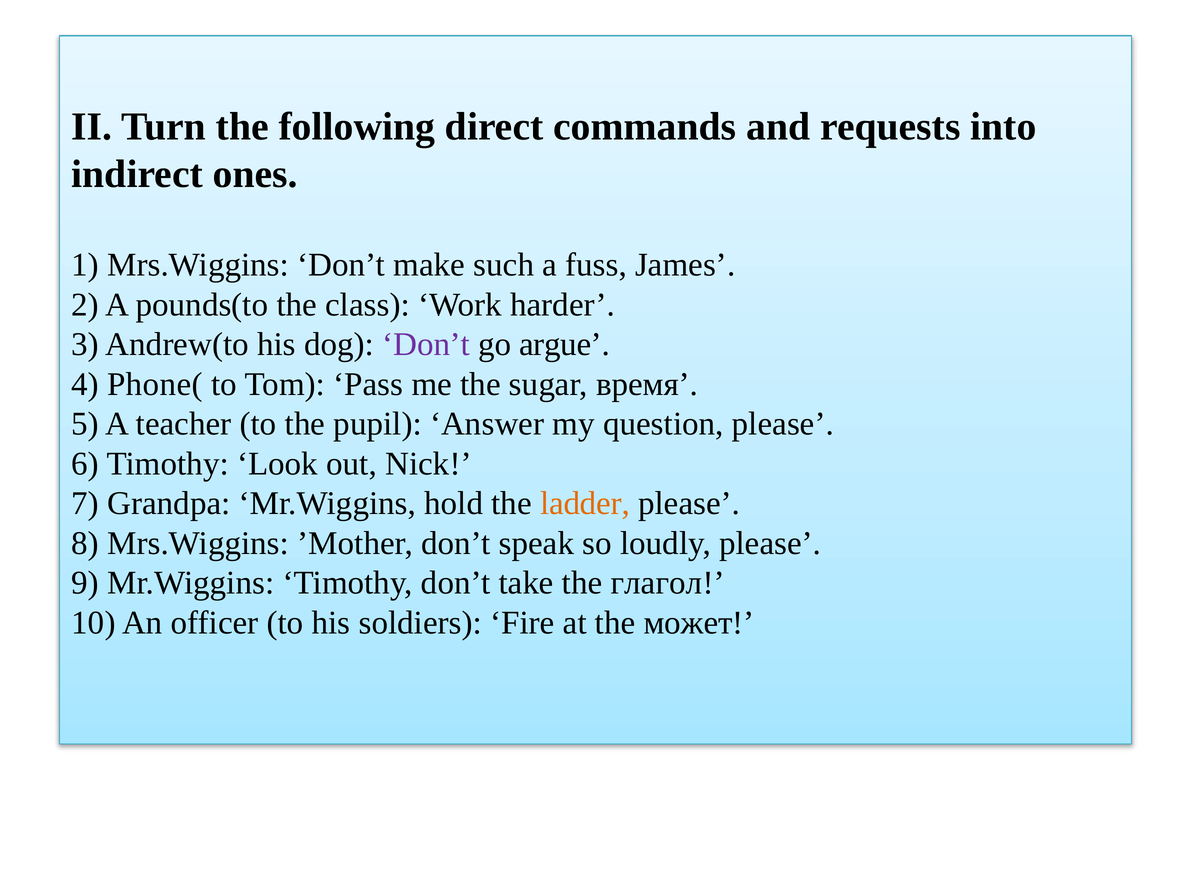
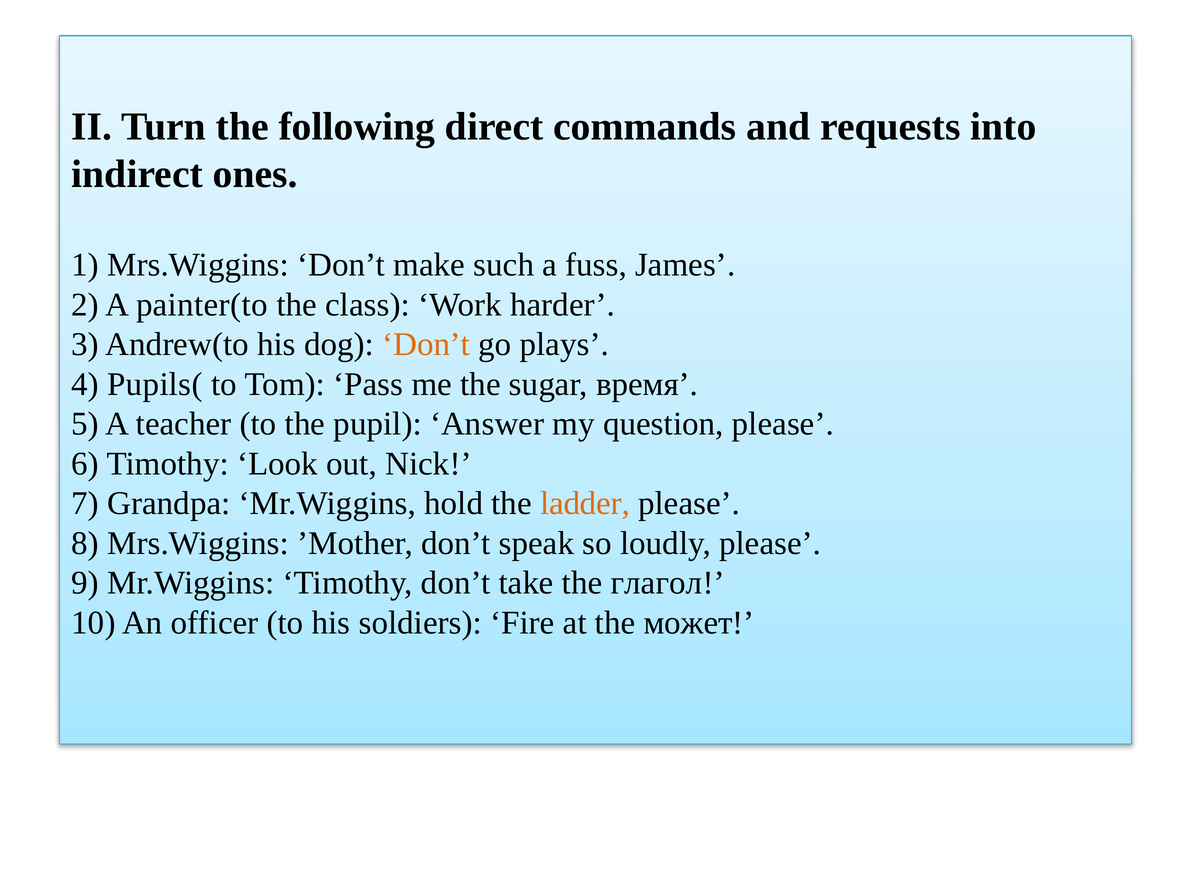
pounds(to: pounds(to -> painter(to (202, 305)
Don’t colour: purple -> orange (426, 345)
argue: argue -> plays (564, 345)
Phone(: Phone( -> Pupils( (155, 384)
